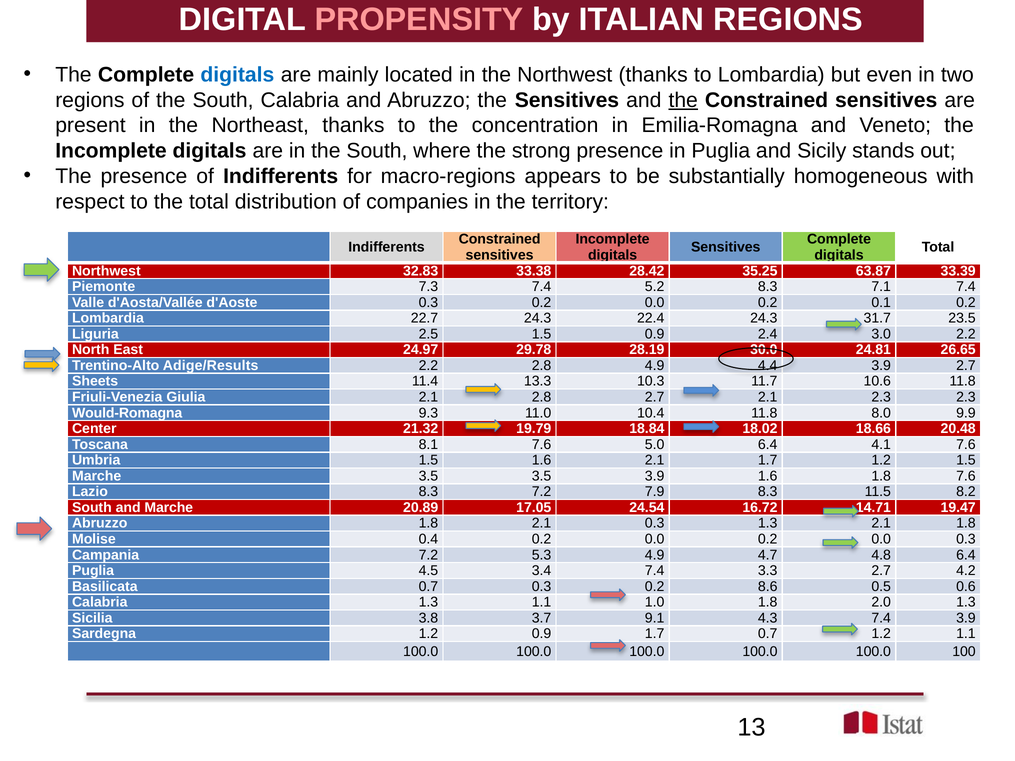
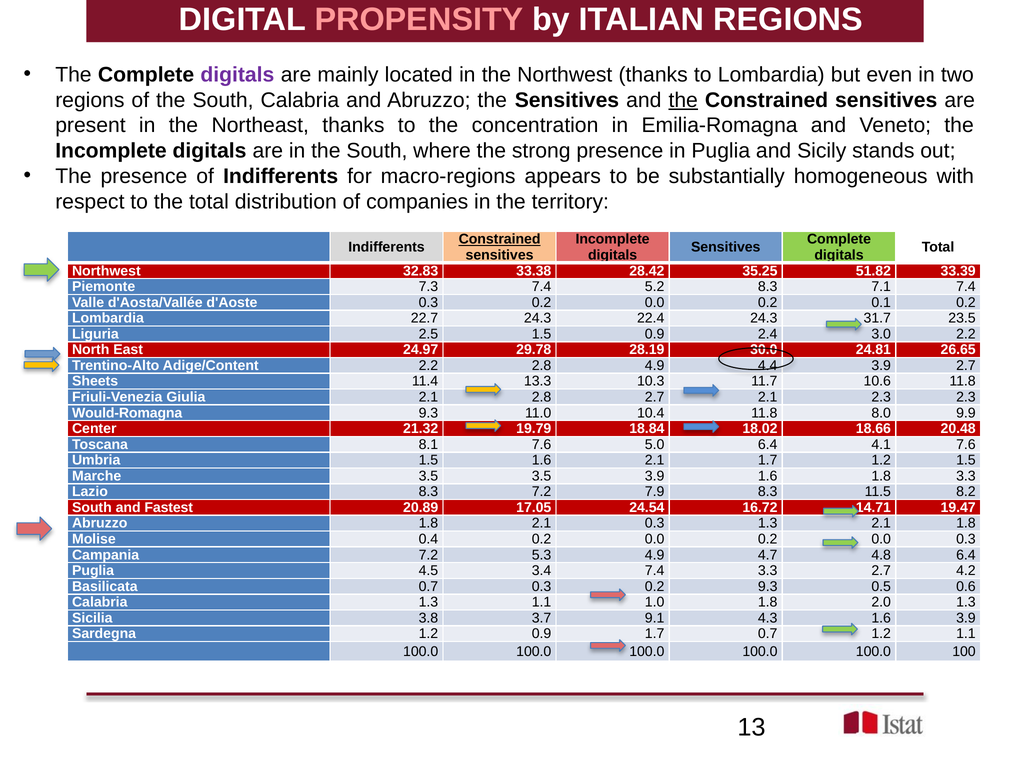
digitals colour: blue -> purple (237, 75)
Constrained underline: none -> present (500, 239)
63.87: 63.87 -> 51.82 (873, 271)
Adige/Results: Adige/Results -> Adige/Content (211, 366)
1.8 7.6: 7.6 -> 3.3 (966, 476)
and Marche: Marche -> Fastest (169, 508)
0.2 8.6: 8.6 -> 9.3 (768, 587)
4.3 7.4: 7.4 -> 1.6 (881, 618)
